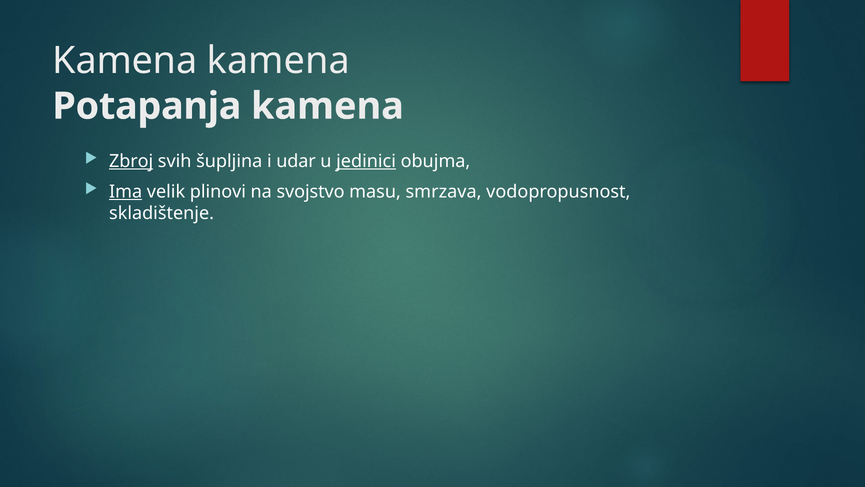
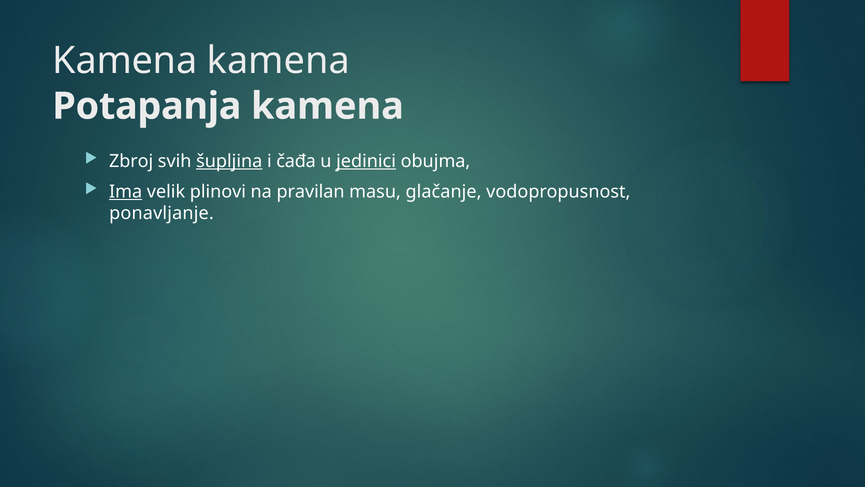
Zbroj underline: present -> none (131, 161)
šupljina underline: none -> present (229, 161)
udar: udar -> čađa (296, 161)
svojstvo: svojstvo -> pravilan (311, 192)
smrzava: smrzava -> glačanje (444, 192)
skladištenje: skladištenje -> ponavljanje (161, 213)
